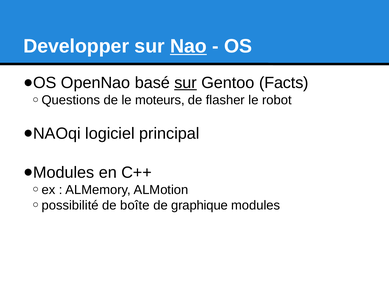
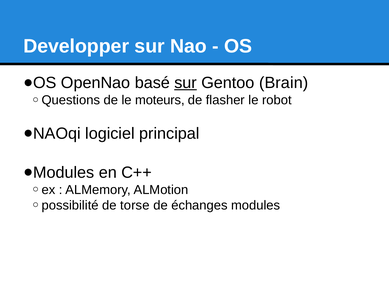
Nao underline: present -> none (188, 46)
Facts: Facts -> Brain (284, 83)
boîte: boîte -> torse (135, 205)
graphique: graphique -> échanges (199, 205)
